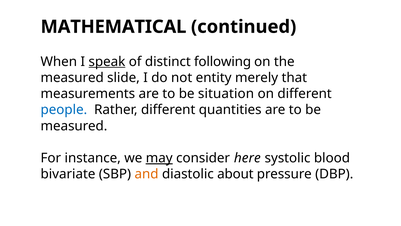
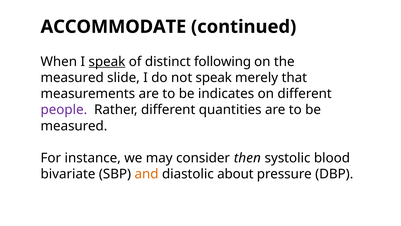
MATHEMATICAL: MATHEMATICAL -> ACCOMMODATE (113, 27)
not entity: entity -> speak (214, 78)
situation: situation -> indicates (226, 94)
people colour: blue -> purple (64, 110)
may underline: present -> none (159, 158)
here: here -> then (247, 158)
